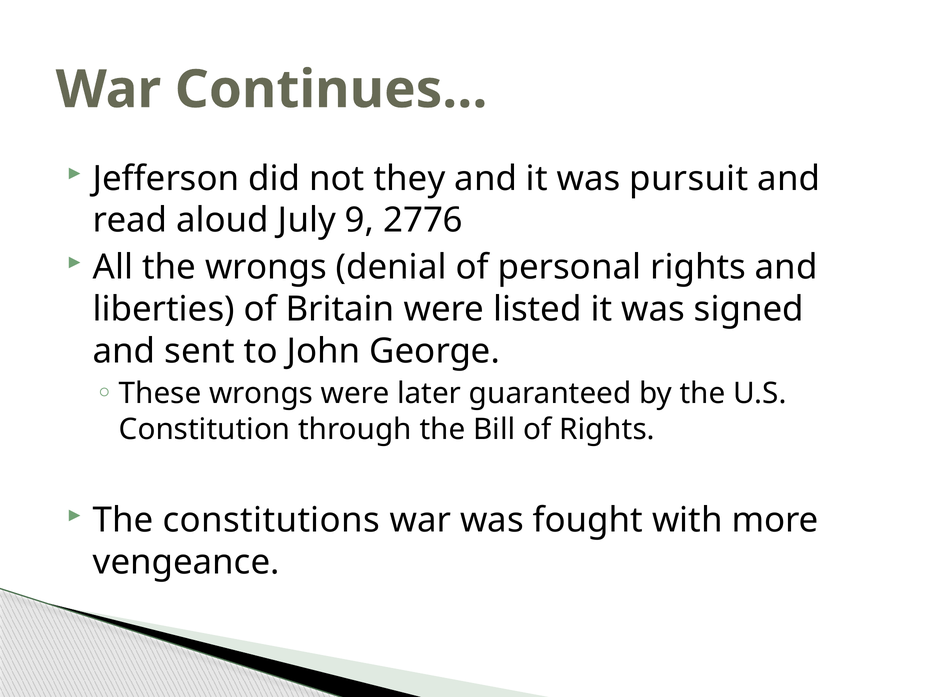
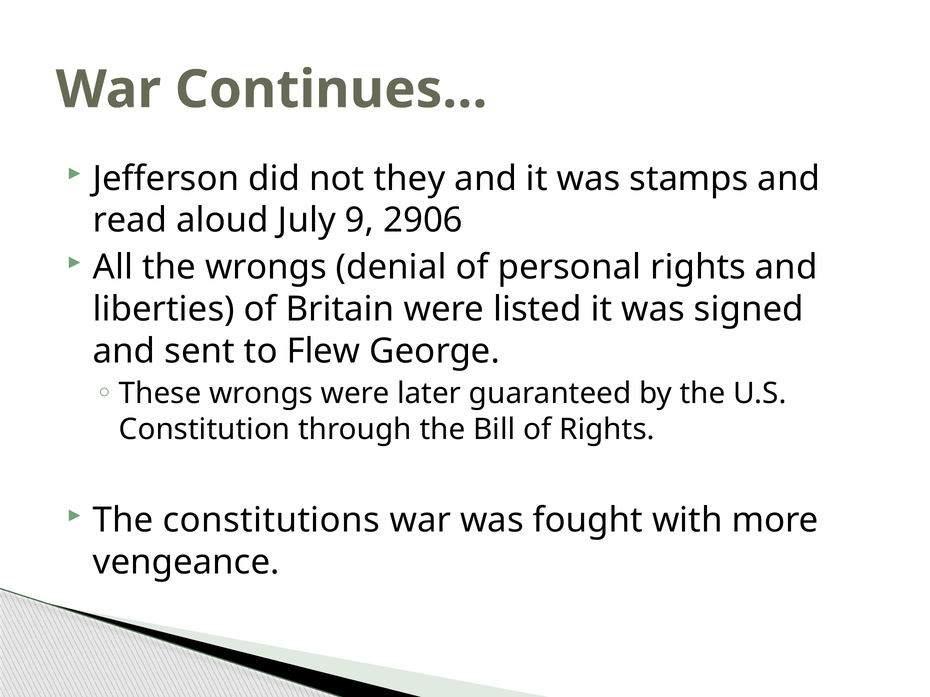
pursuit: pursuit -> stamps (689, 179)
2776: 2776 -> 2906 (423, 221)
John: John -> Flew (324, 351)
